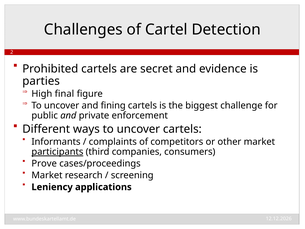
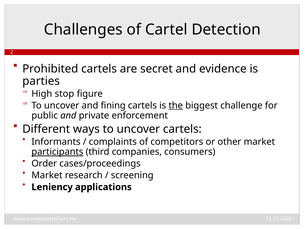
final: final -> stop (64, 94)
the underline: none -> present (176, 105)
Prove: Prove -> Order (44, 163)
